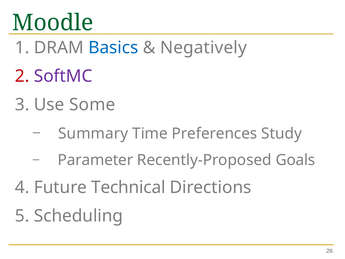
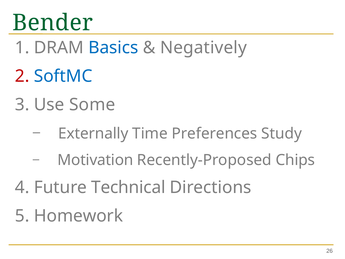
Moodle: Moodle -> Bender (53, 23)
SoftMC colour: purple -> blue (63, 76)
Summary: Summary -> Externally (93, 133)
Parameter: Parameter -> Motivation (95, 160)
Goals: Goals -> Chips (295, 160)
Scheduling: Scheduling -> Homework (78, 216)
